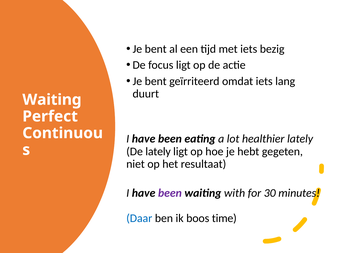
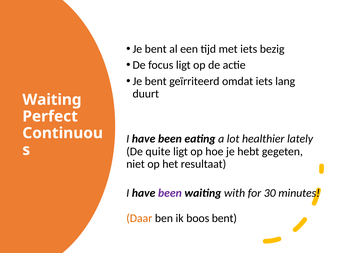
De lately: lately -> quite (158, 151)
Daar colour: blue -> orange (139, 218)
boos time: time -> bent (224, 218)
